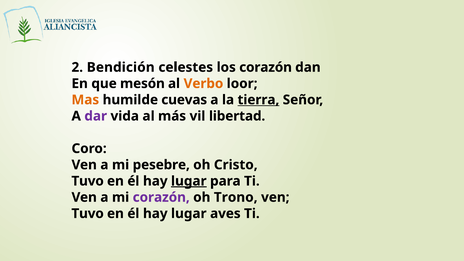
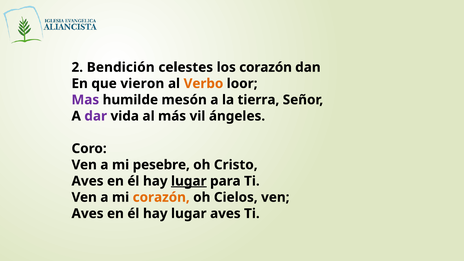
mesón: mesón -> vieron (142, 84)
Mas colour: orange -> purple (85, 100)
cuevas: cuevas -> mesón (184, 100)
tierra underline: present -> none (258, 100)
libertad: libertad -> ángeles (237, 116)
Tuvo: Tuvo -> Aves (88, 181)
corazón colour: purple -> orange (161, 197)
Trono: Trono -> Cielos (236, 197)
Tuvo: Tuvo -> Aves (88, 214)
